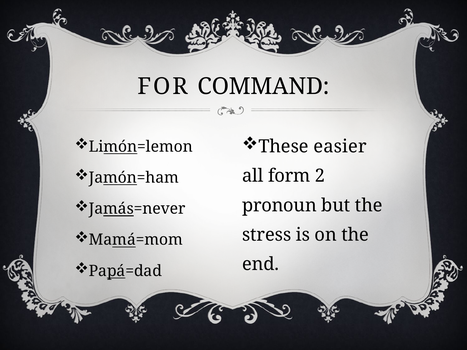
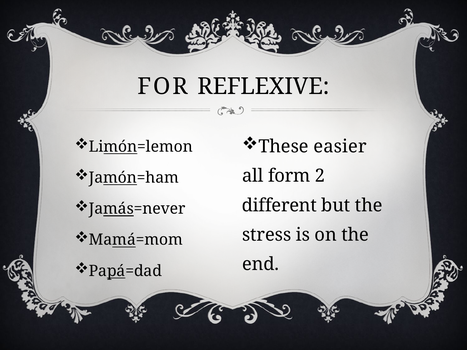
COMMAND: COMMAND -> REFLEXIVE (264, 86)
pronoun: pronoun -> different (279, 206)
